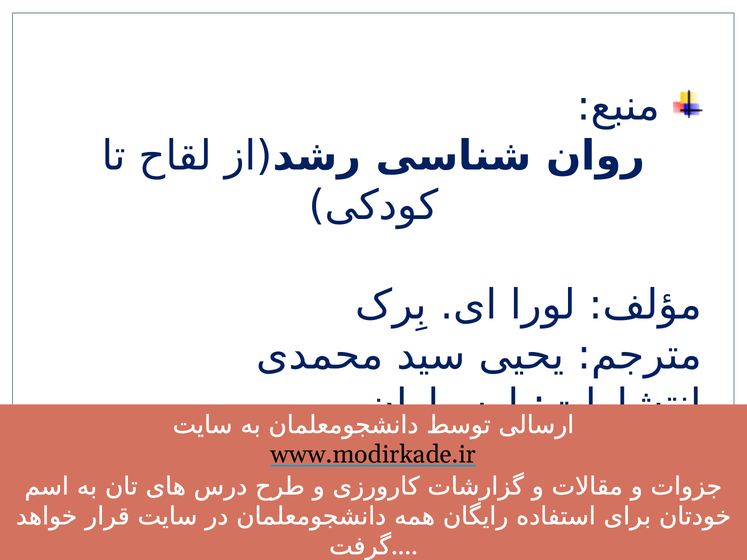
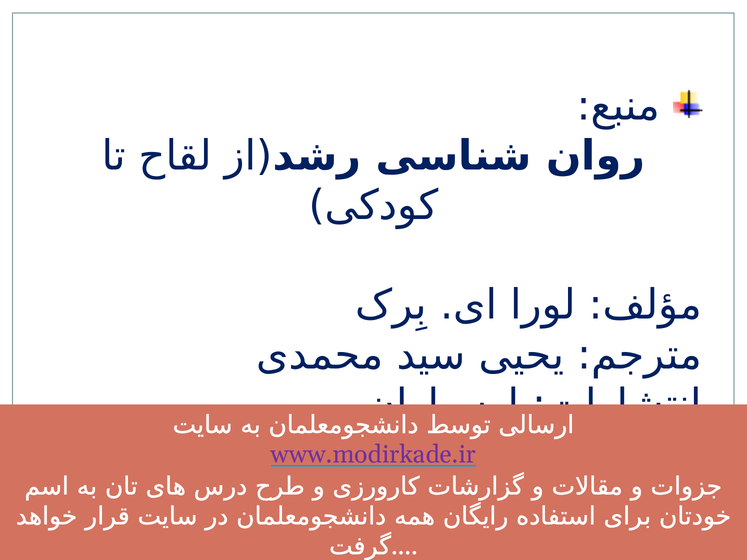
www.modirkade.ir colour: black -> purple (373, 455)
